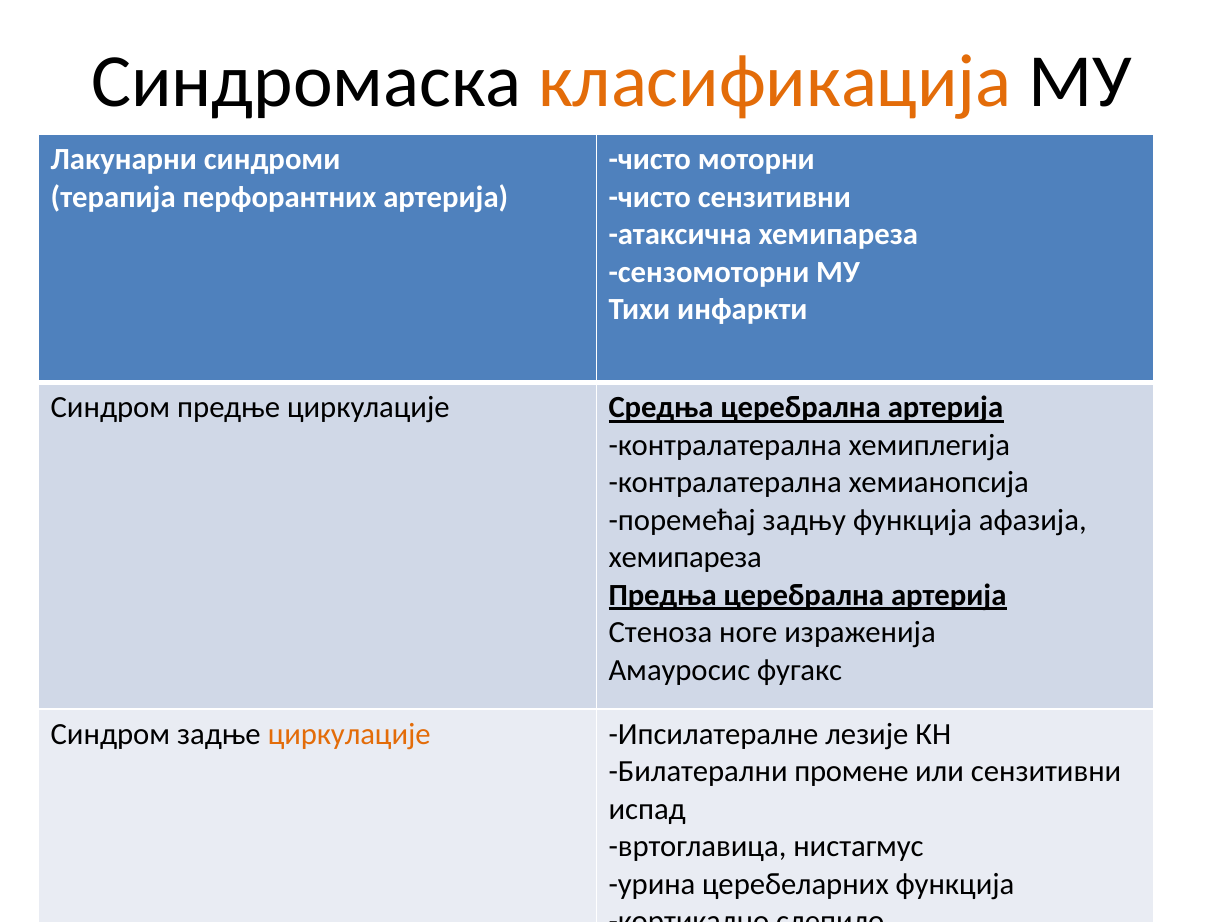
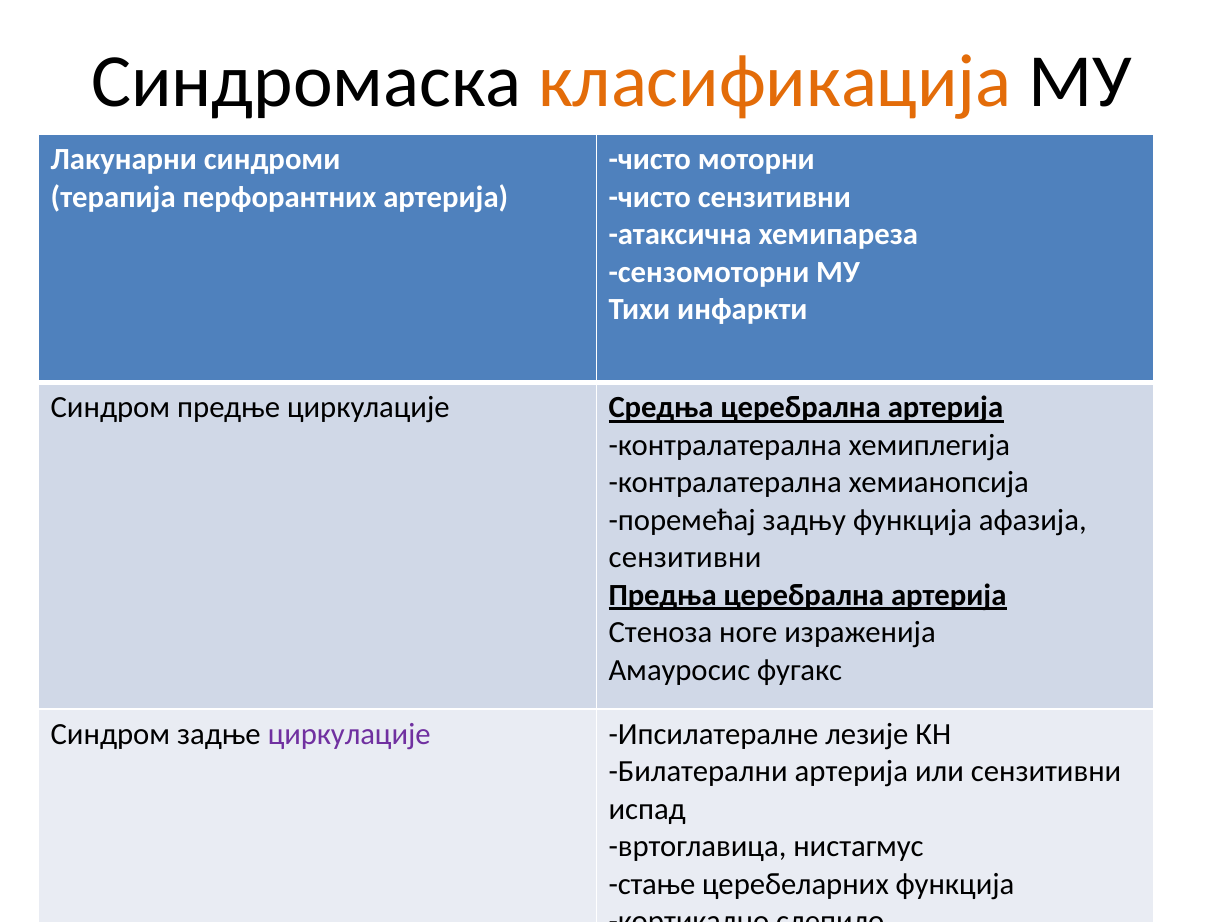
хемипареза: хемипареза -> сензитивни (685, 558)
циркулације colour: orange -> purple (349, 734)
Билатерални промене: промене -> артерија (851, 771)
урина: урина -> стање (652, 884)
